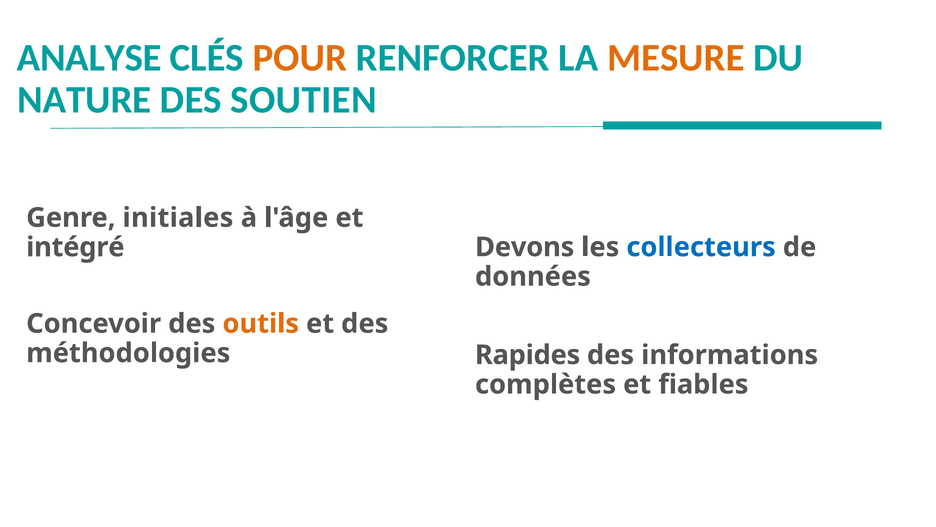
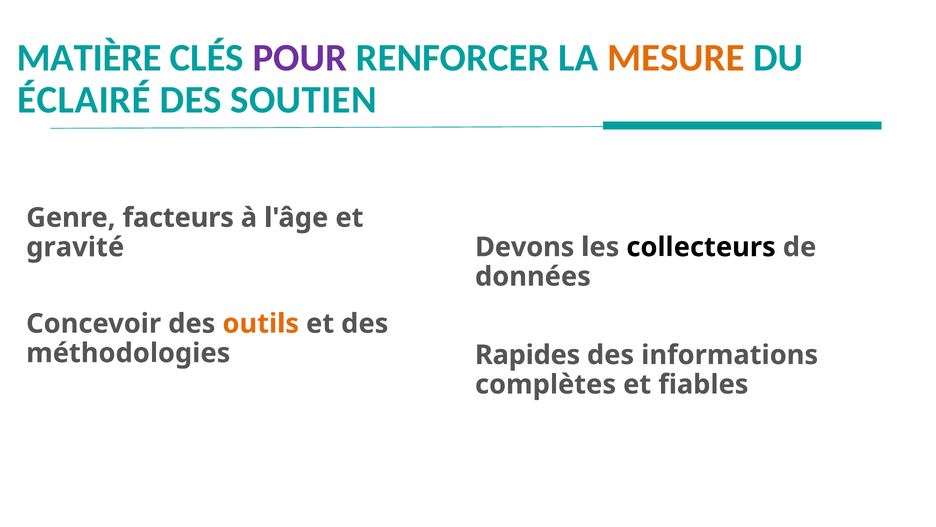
ANALYSE: ANALYSE -> MATIÈRE (89, 58)
POUR colour: orange -> purple (300, 58)
NATURE: NATURE -> ÉCLAIRÉ (84, 100)
initiales: initiales -> facteurs (178, 218)
collecteurs colour: blue -> black (701, 247)
intégré: intégré -> gravité (75, 247)
